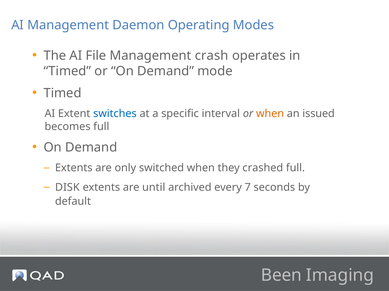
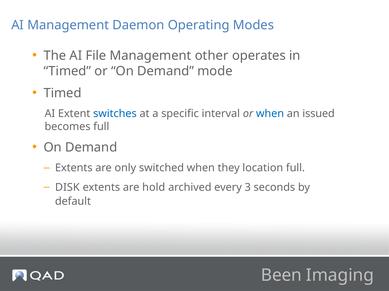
crash: crash -> other (212, 56)
when colour: orange -> blue (270, 114)
crashed: crashed -> location (263, 168)
until: until -> hold (154, 188)
7: 7 -> 3 (248, 188)
